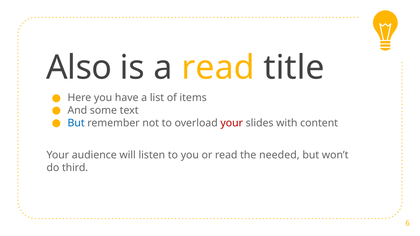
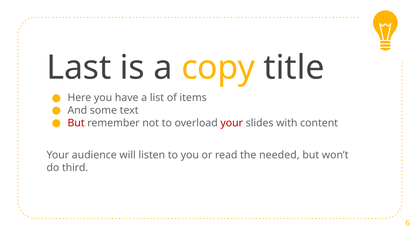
Also: Also -> Last (79, 68)
a read: read -> copy (218, 68)
But colour: blue -> red (76, 123)
